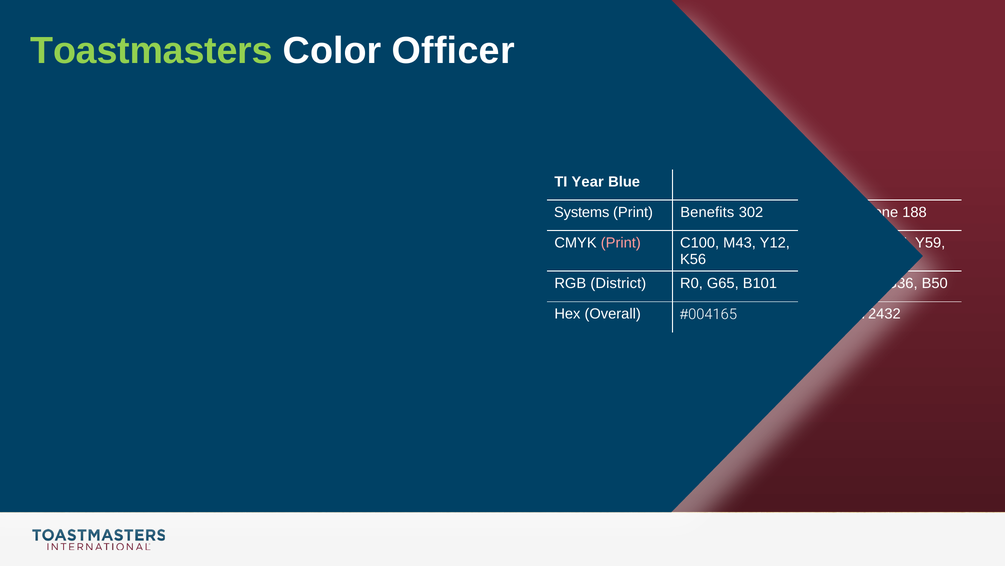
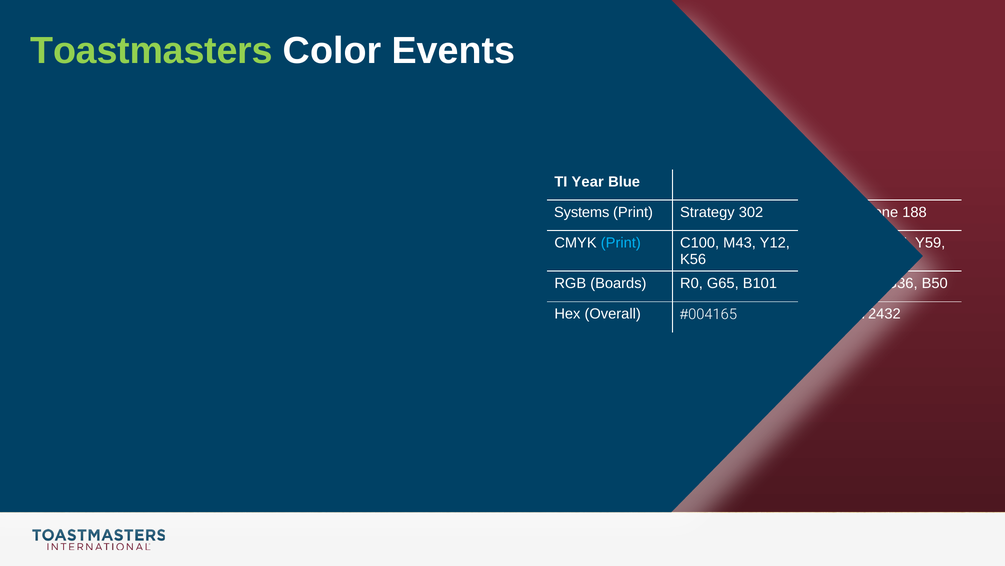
Officer: Officer -> Events (453, 51)
Benefits: Benefits -> Strategy (707, 212)
Print colour: pink -> light blue (621, 243)
District: District -> Boards (618, 283)
